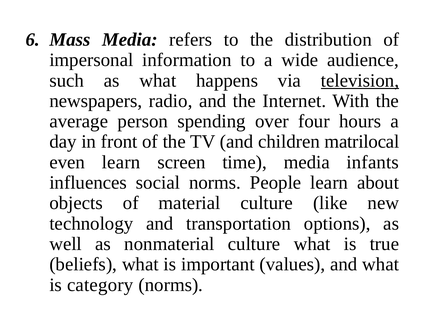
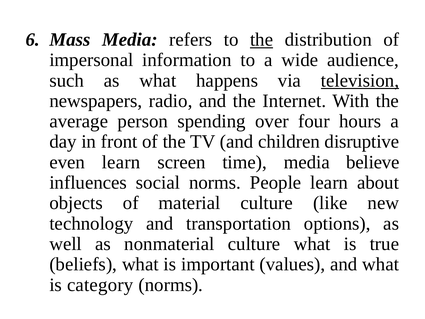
the underline: none -> present (262, 40)
matrilocal: matrilocal -> disruptive (362, 142)
infants: infants -> believe (373, 162)
